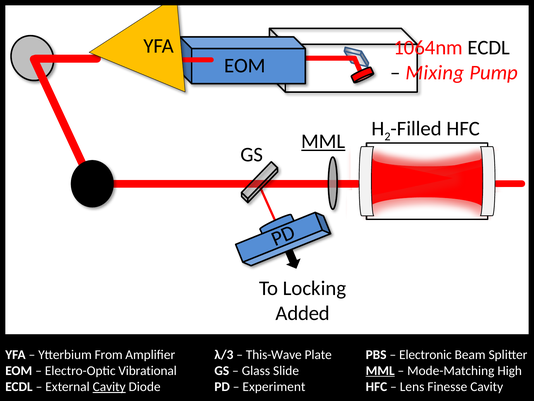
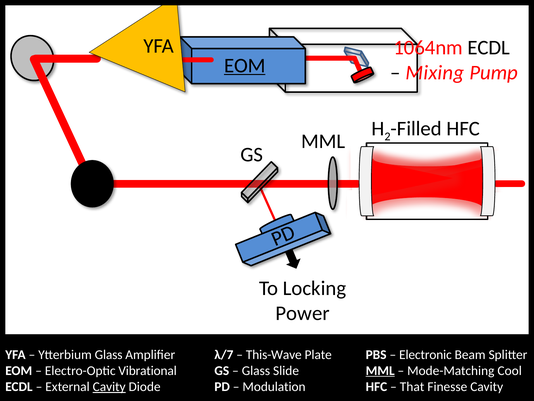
EOM underline: none -> present (245, 65)
MML underline: present -> none (323, 141)
Added: Added -> Power (303, 313)
Ytterbium From: From -> Glass (109, 354)
λ/3: λ/3 -> λ/7 (224, 354)
High: High -> Cool (510, 370)
Experiment: Experiment -> Modulation (274, 386)
Lens: Lens -> That (412, 386)
